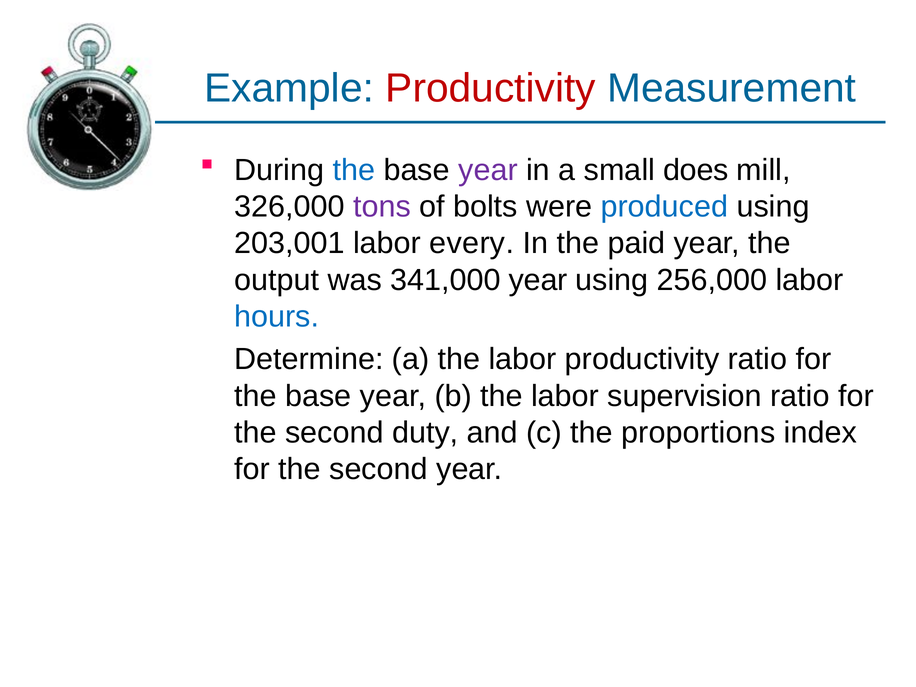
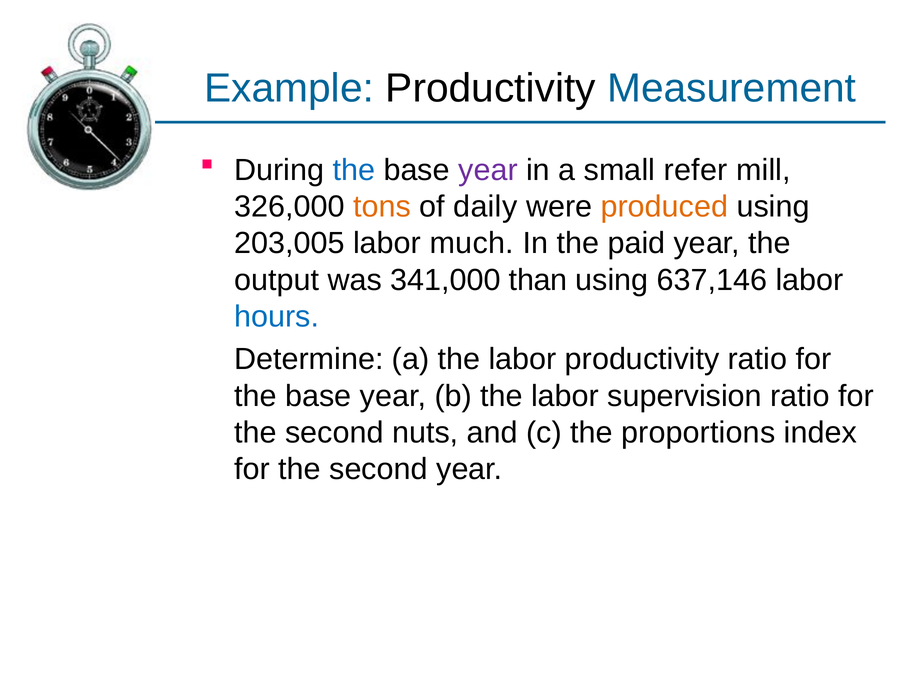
Productivity colour: red -> black (491, 88)
does: does -> refer (696, 170)
tons colour: purple -> orange (382, 207)
bolts: bolts -> daily (485, 207)
produced colour: blue -> orange (664, 207)
203,001: 203,001 -> 203,005 (290, 243)
every: every -> much (472, 243)
341,000 year: year -> than (538, 280)
256,000: 256,000 -> 637,146 (712, 280)
duty: duty -> nuts (425, 433)
